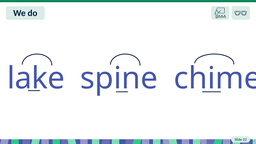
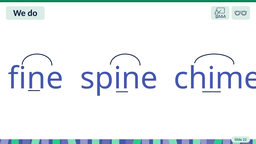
lake: lake -> fine (36, 78)
